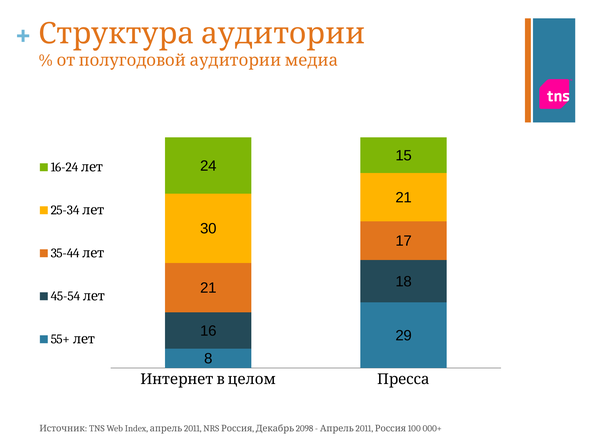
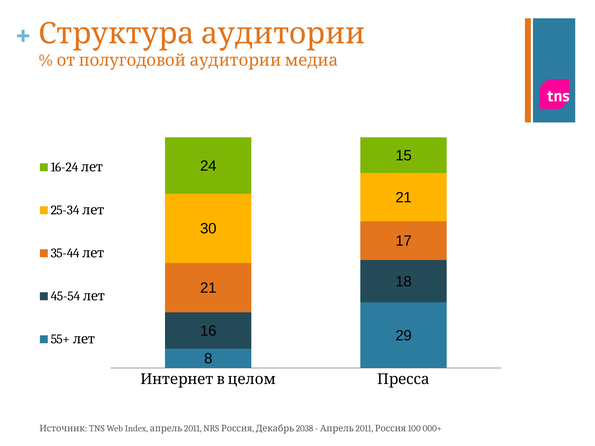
2098: 2098 -> 2038 (305, 429)
